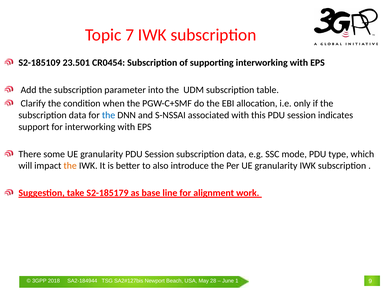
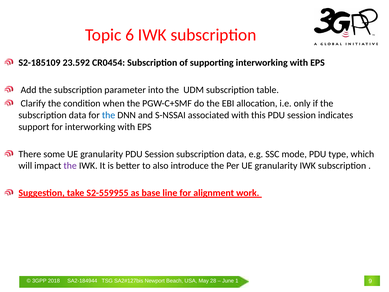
7: 7 -> 6 (130, 35)
23.501: 23.501 -> 23.592 (76, 63)
the colour: orange -> purple (70, 166)
S2-185179: S2-185179 -> S2-559955 (107, 193)
